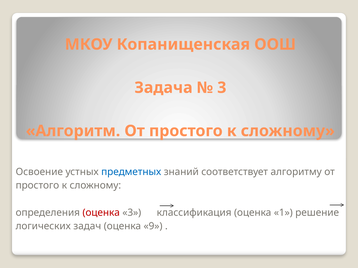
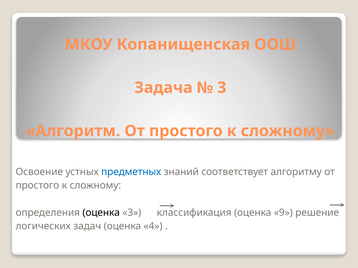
оценка colour: red -> black (101, 213)
1: 1 -> 9 (283, 213)
9: 9 -> 4 (153, 227)
